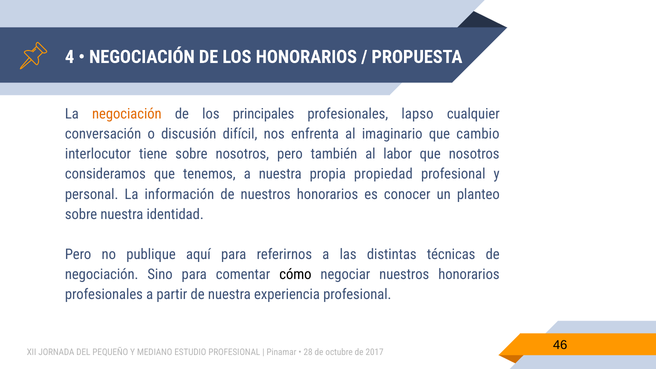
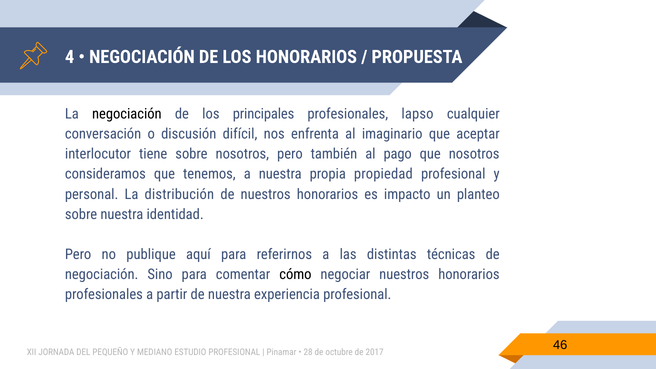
negociación colour: orange -> black (127, 114)
cambio: cambio -> aceptar (478, 134)
labor: labor -> pago (398, 154)
información: información -> distribución (179, 194)
conocer: conocer -> impacto (407, 194)
